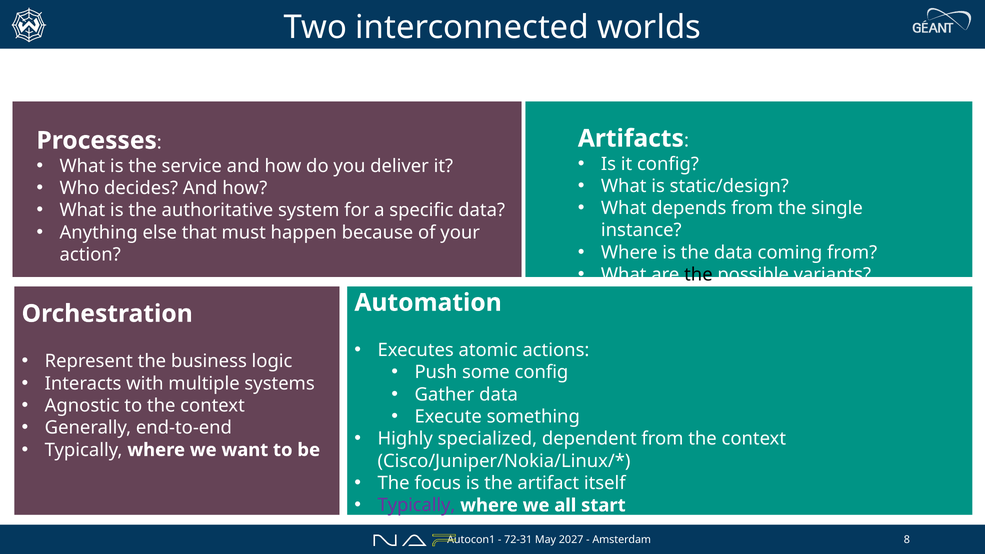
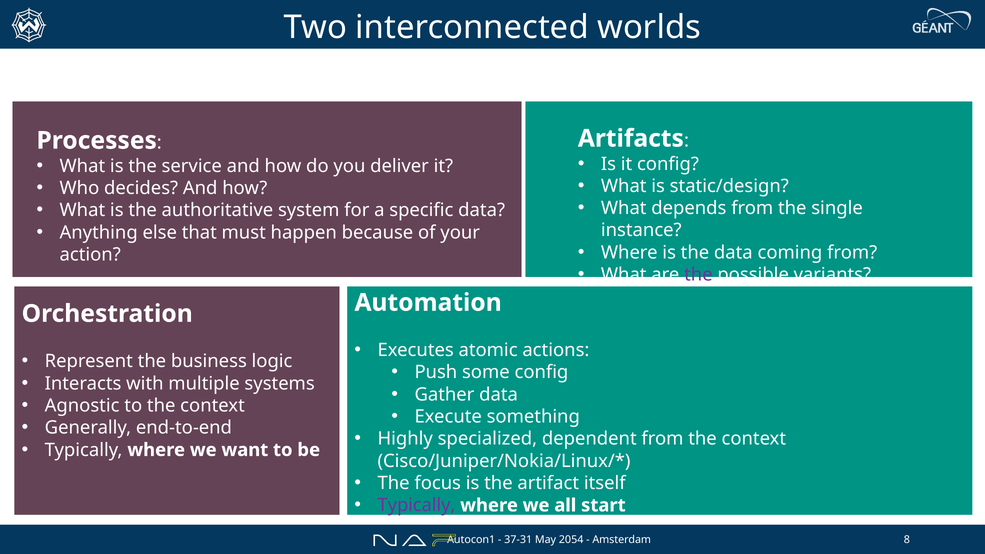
the colour: black -> purple (698, 275)
72-31: 72-31 -> 37-31 (518, 540)
2027: 2027 -> 2054 (571, 540)
